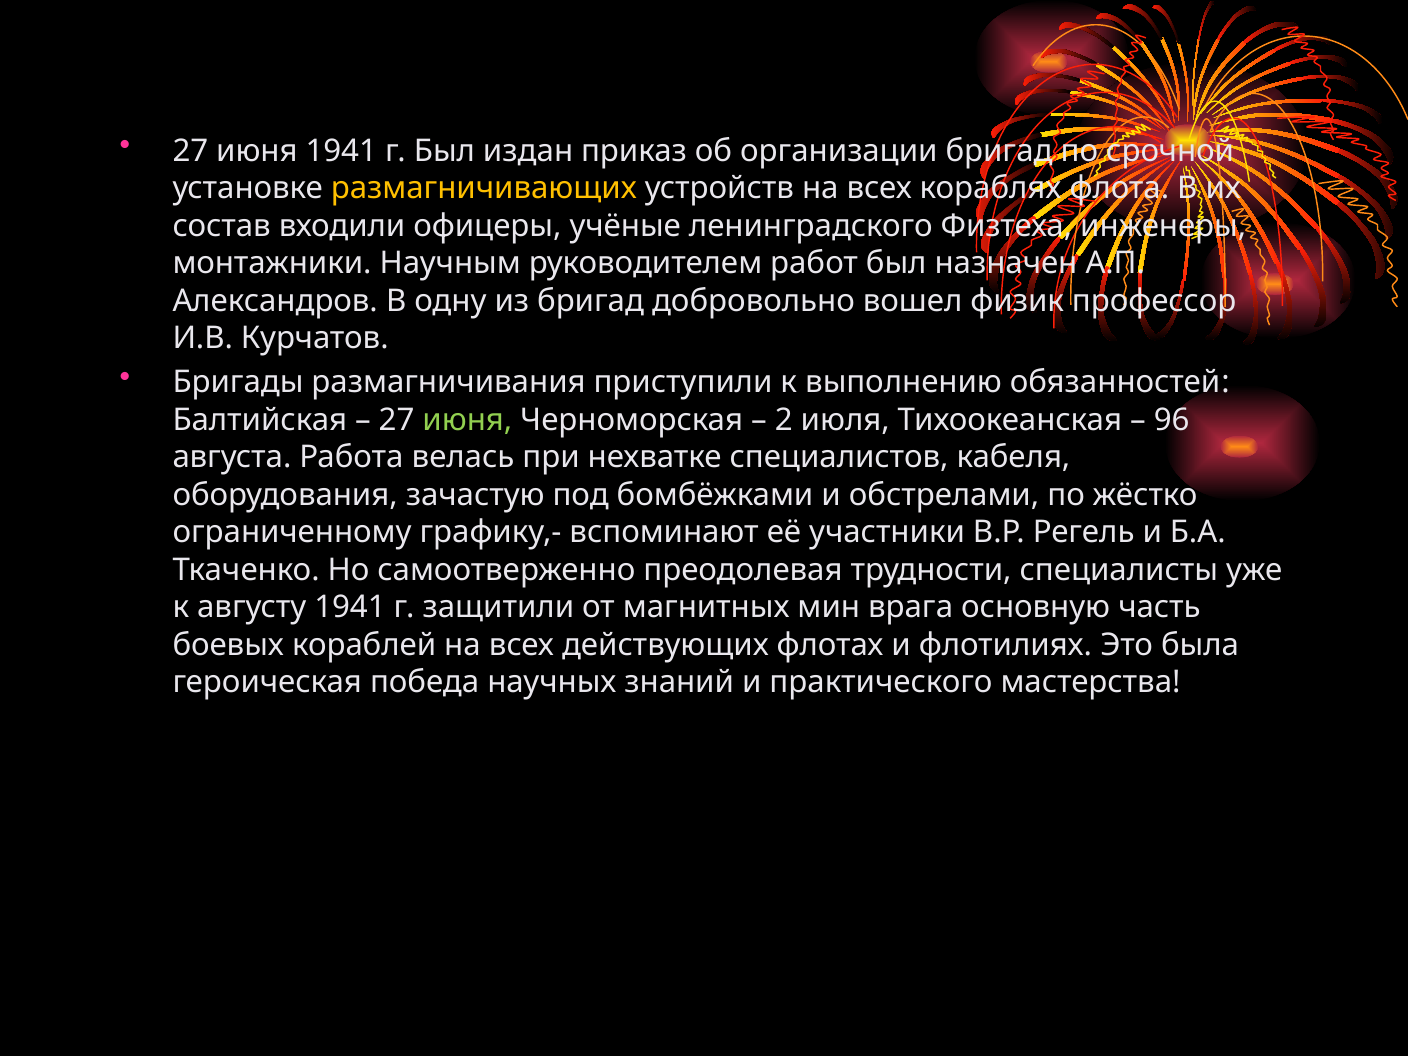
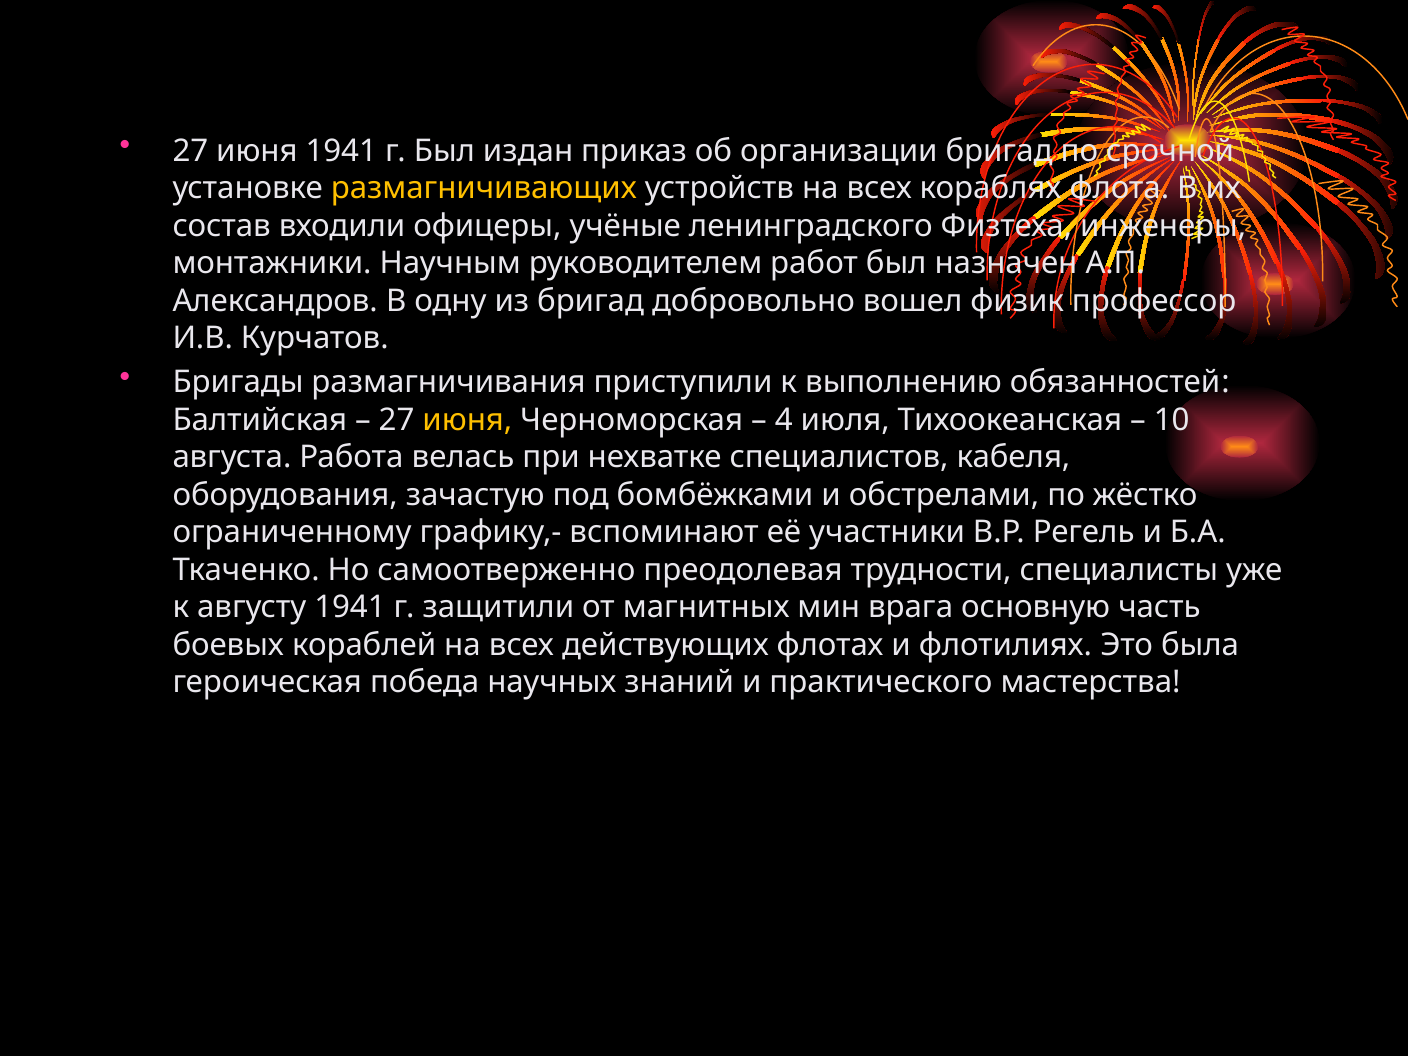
июня colour: light green -> yellow (467, 420)
2: 2 -> 4 (784, 420)
96: 96 -> 10 (1172, 420)
